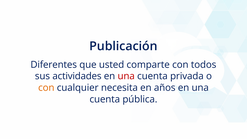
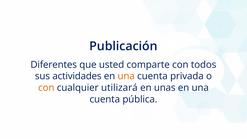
una colour: red -> orange (126, 76)
necesita: necesita -> utilizará (119, 88)
años: años -> unas (165, 88)
